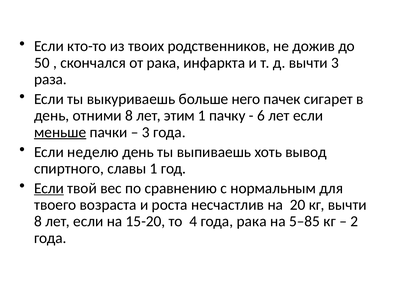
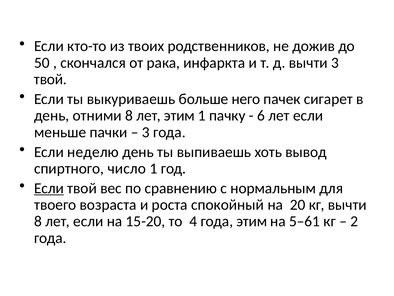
раза: раза -> твой (50, 79)
меньше underline: present -> none (60, 132)
славы: славы -> число (127, 168)
несчастлив: несчастлив -> спокойный (228, 205)
года рака: рака -> этим (252, 221)
5–85: 5–85 -> 5–61 (305, 221)
